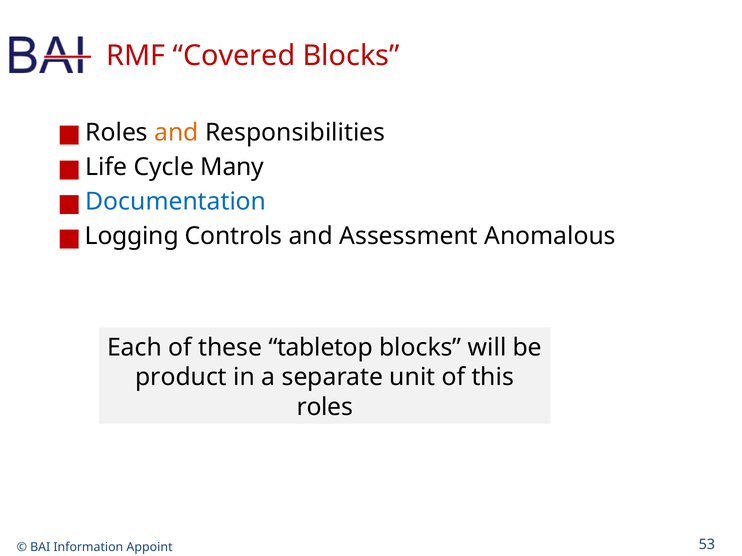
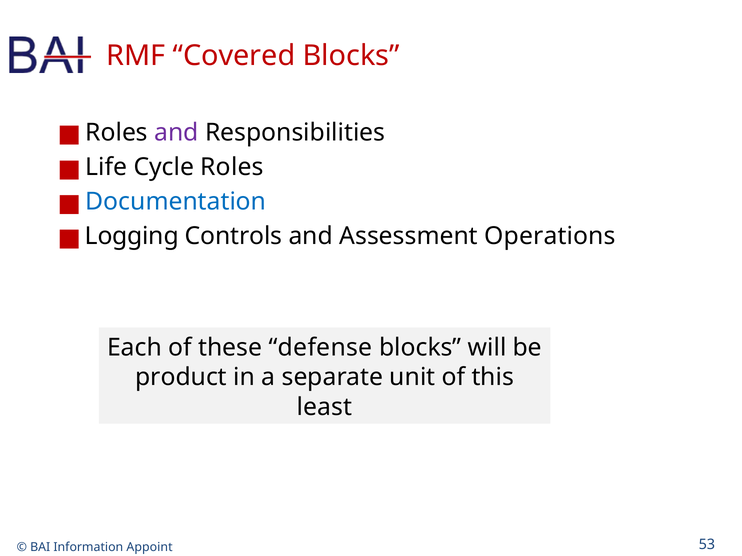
and colour: orange -> purple (176, 133)
Cycle Many: Many -> Roles (232, 167)
Anomalous: Anomalous -> Operations (550, 236)
tabletop: tabletop -> defense (320, 348)
roles: roles -> least (325, 407)
